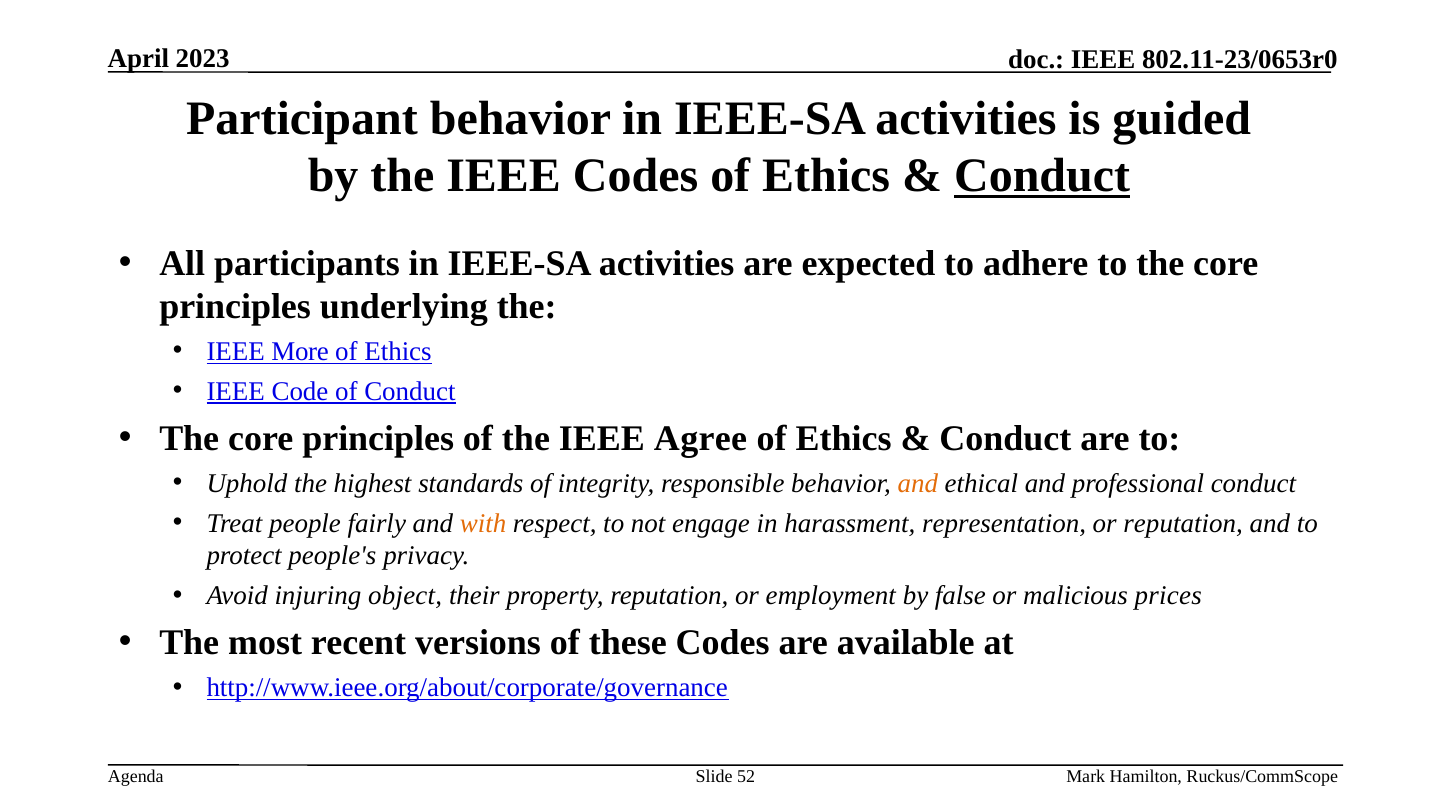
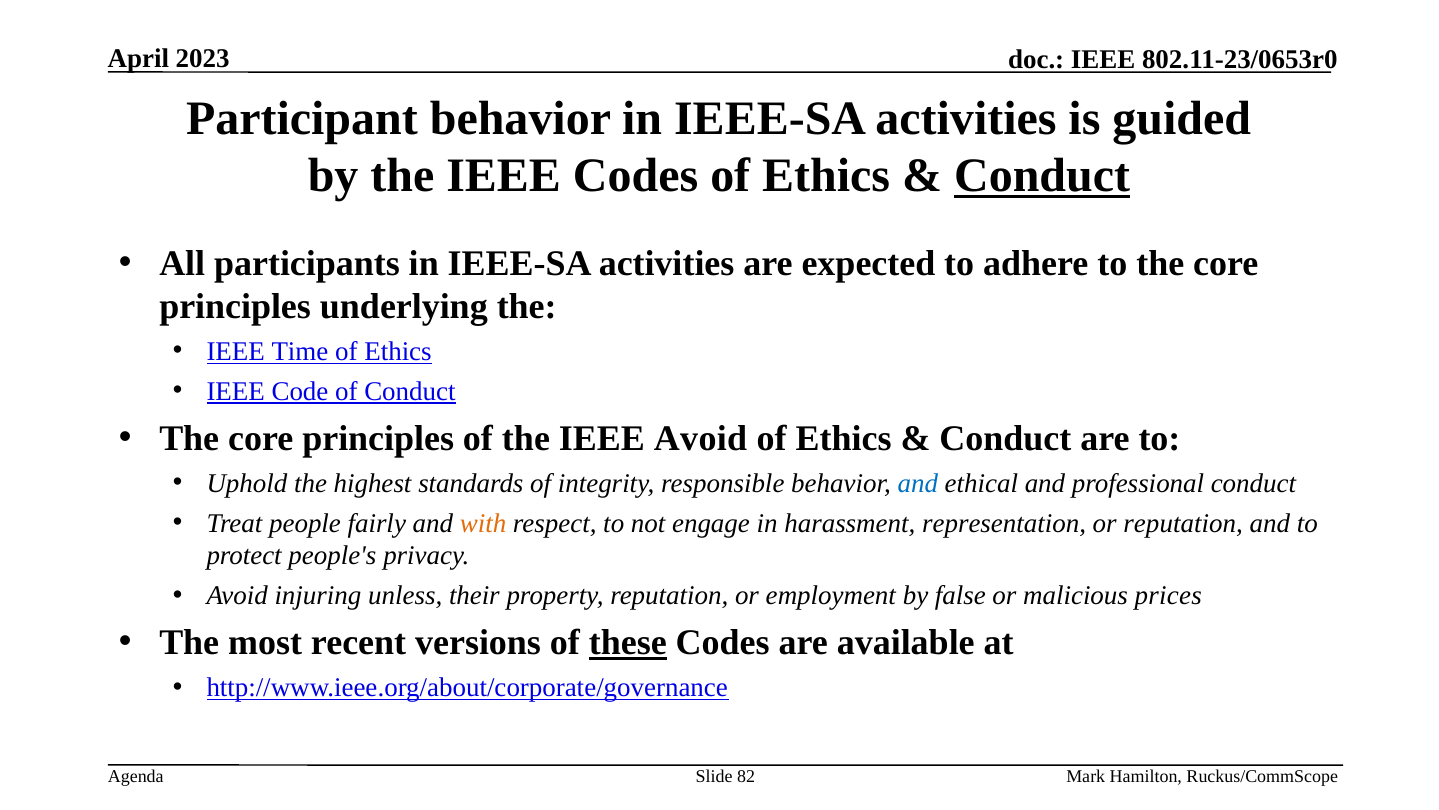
More: More -> Time (300, 351)
IEEE Agree: Agree -> Avoid (701, 438)
and colour: orange -> blue (918, 483)
object: object -> unless (405, 595)
these underline: none -> present (628, 643)
52: 52 -> 82 (746, 776)
